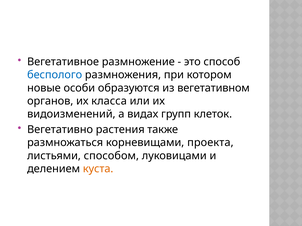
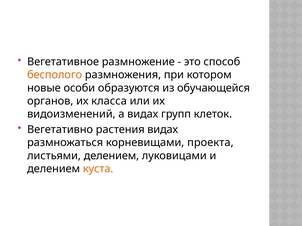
бесполого colour: blue -> orange (55, 75)
вегетативном: вегетативном -> обучающейся (214, 88)
растения также: также -> видах (163, 130)
листьями способом: способом -> делением (111, 156)
